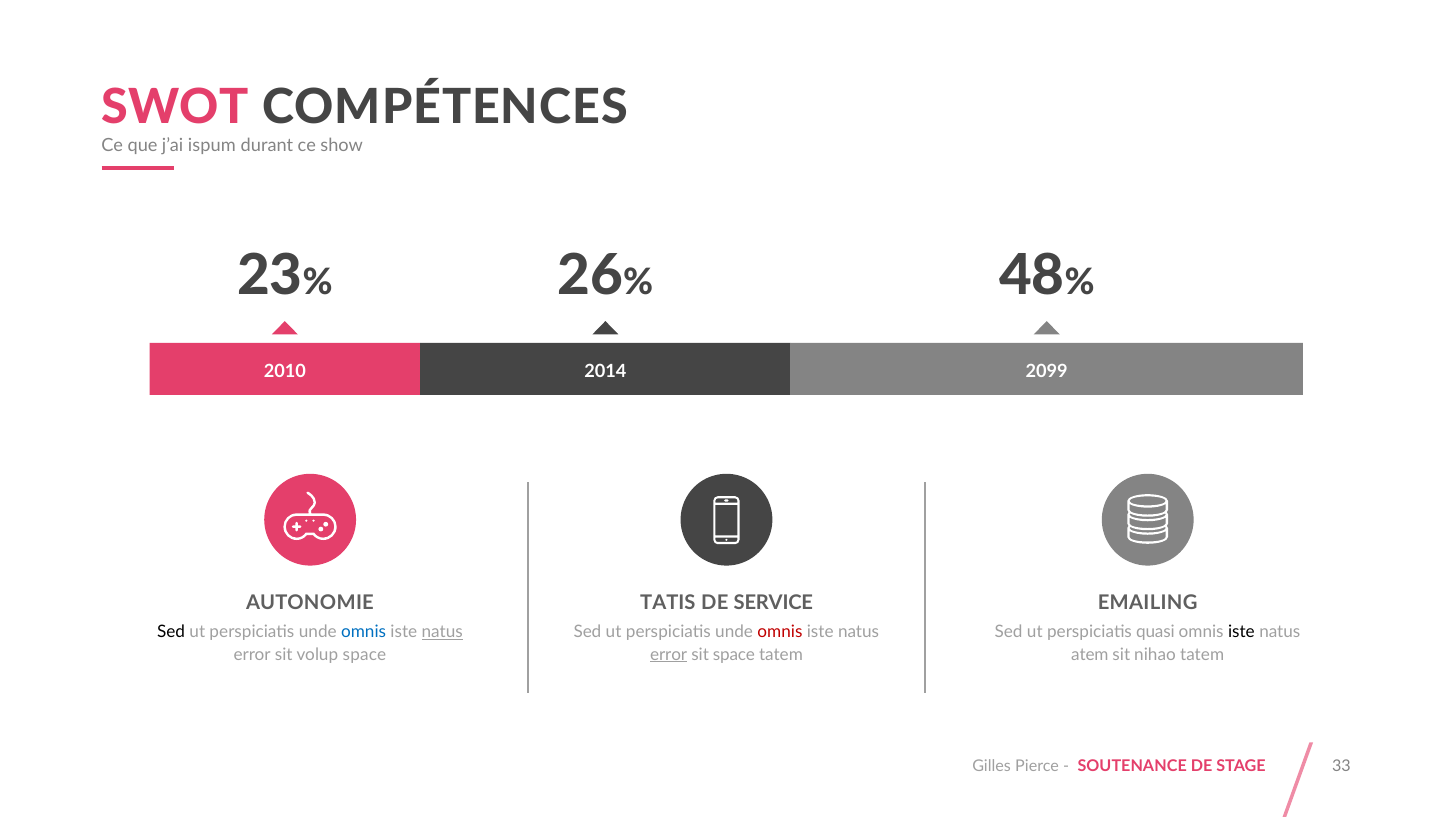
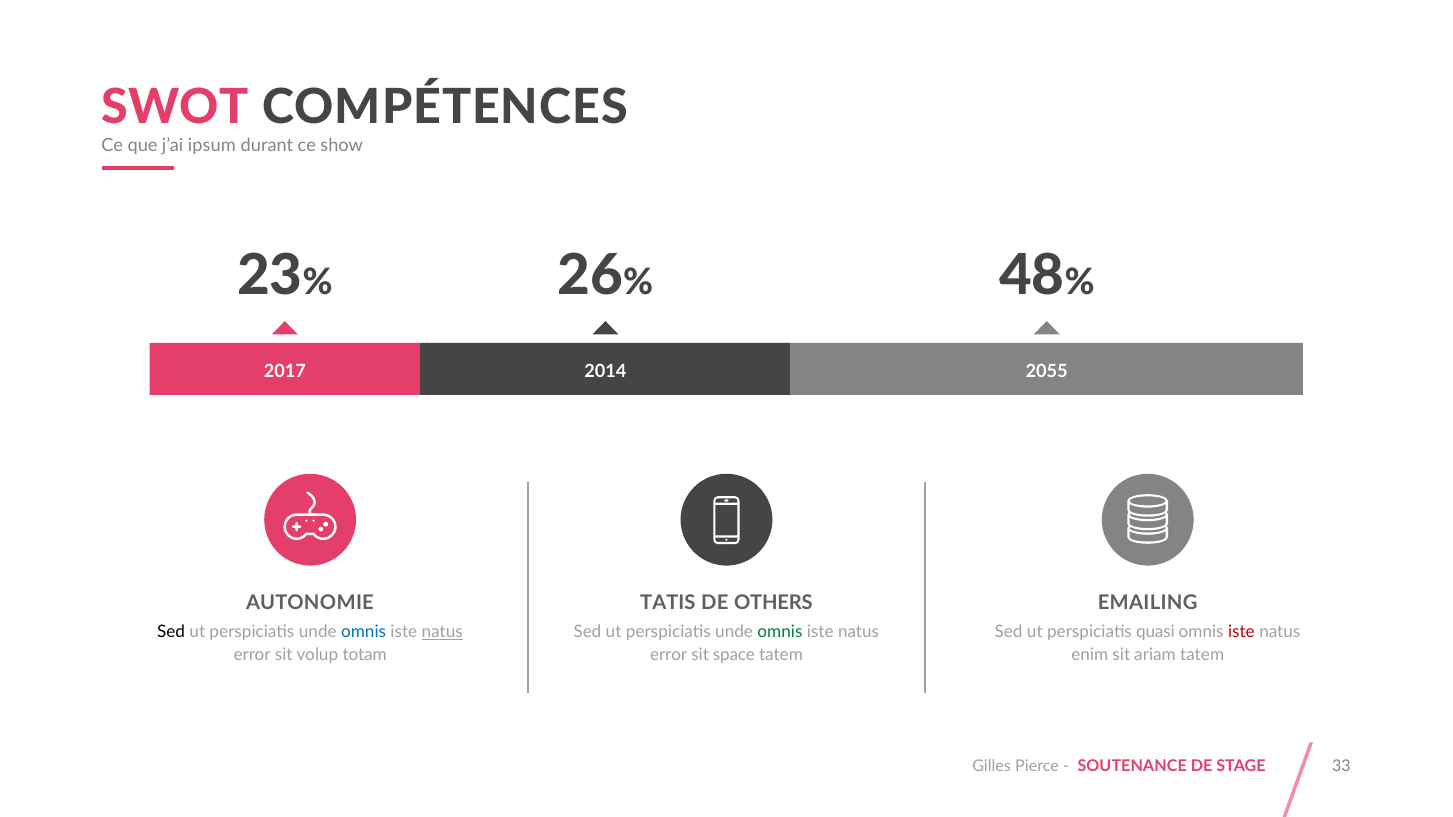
ispum: ispum -> ipsum (212, 146)
2010: 2010 -> 2017 (285, 372)
2099: 2099 -> 2055 (1047, 372)
SERVICE: SERVICE -> OTHERS (773, 603)
omnis colour: red -> green (780, 633)
iste colour: black -> red (1241, 633)
volup space: space -> totam (365, 655)
error underline: present -> none (669, 655)
atem: atem -> enim (1090, 655)
nihao: nihao -> ariam (1155, 655)
